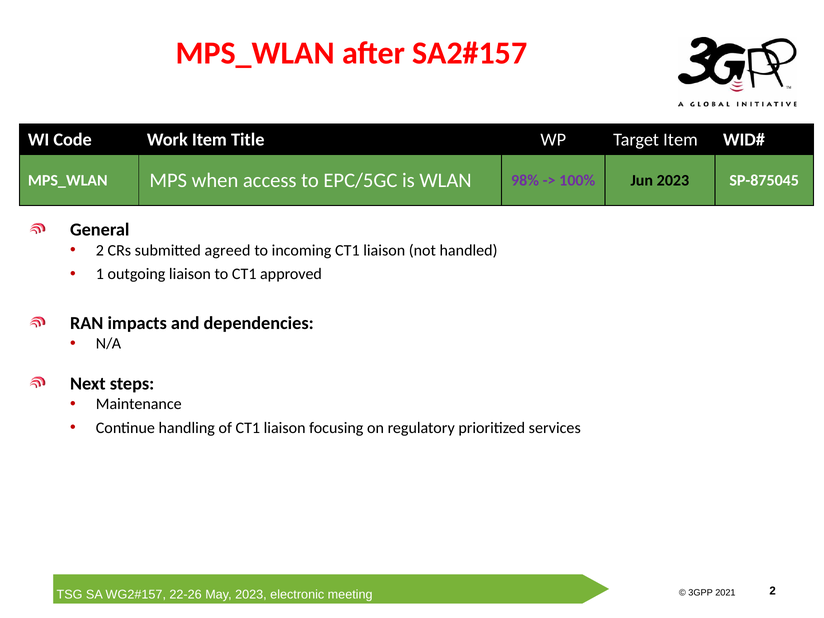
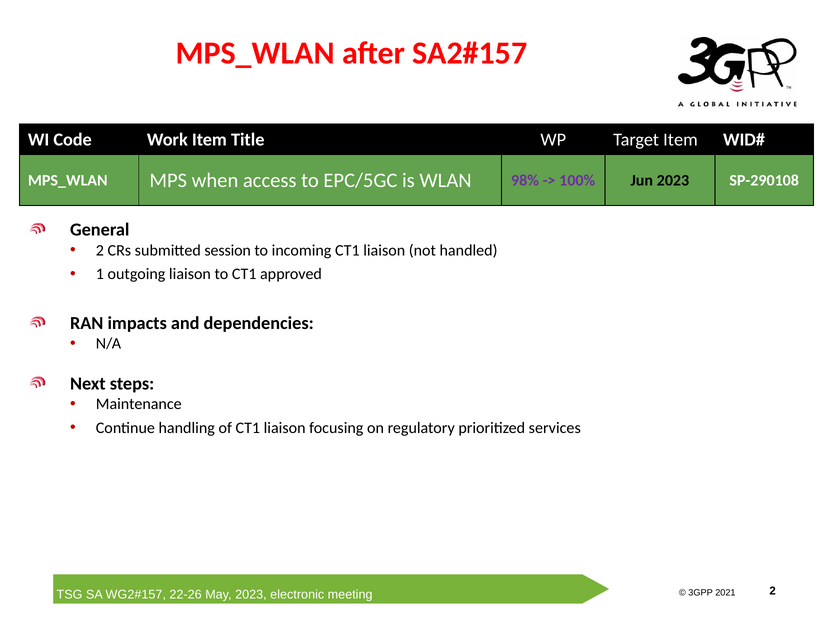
SP-875045: SP-875045 -> SP-290108 (764, 180)
agreed: agreed -> session (228, 250)
